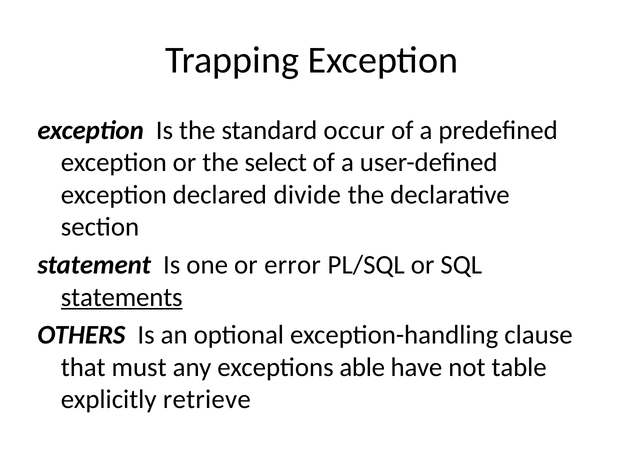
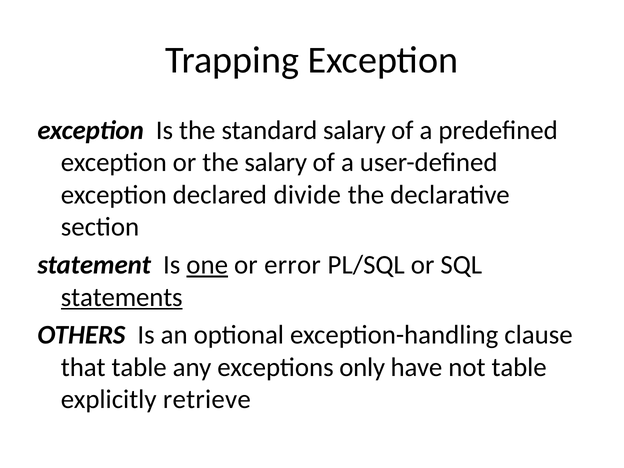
standard occur: occur -> salary (354, 130)
the select: select -> salary (276, 163)
one underline: none -> present (207, 265)
that must: must -> table (139, 367)
able: able -> only (362, 367)
